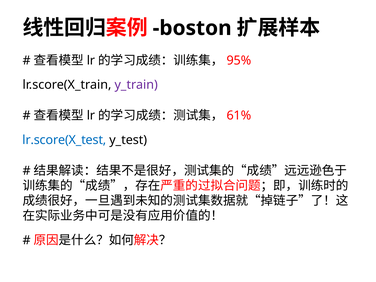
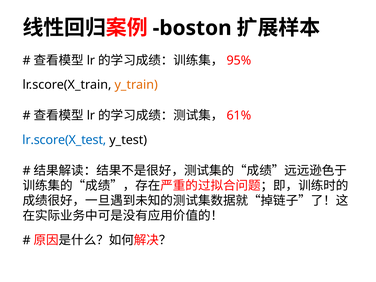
y_train colour: purple -> orange (136, 85)
